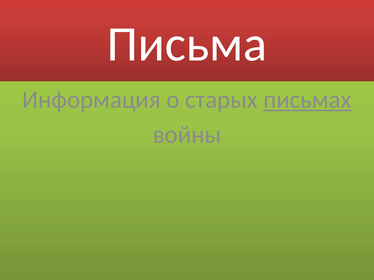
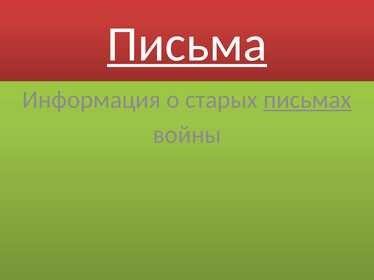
Письма underline: none -> present (187, 44)
